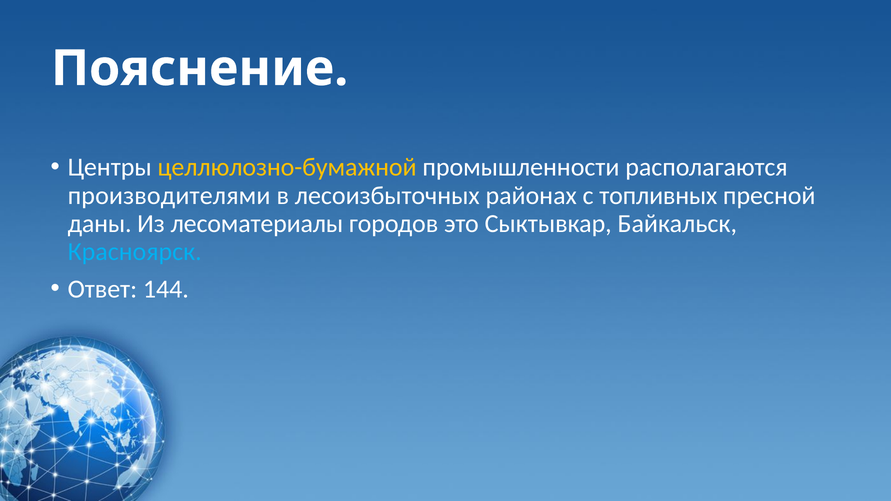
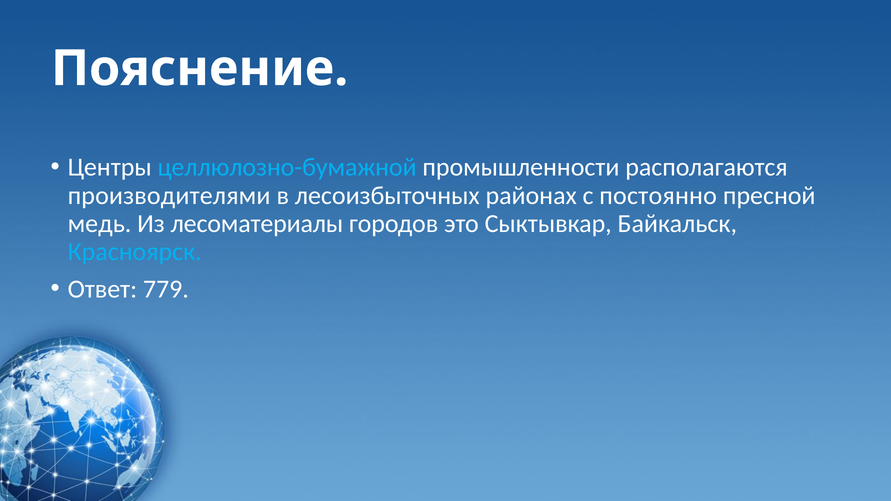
целлюлозно-бумажной colour: yellow -> light blue (287, 167)
топливных: топливных -> постоянно (658, 196)
даны: даны -> медь (100, 224)
144: 144 -> 779 (166, 289)
